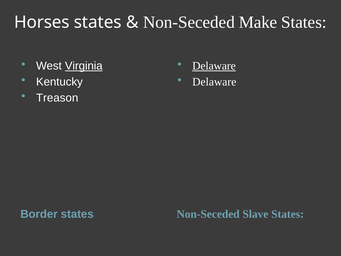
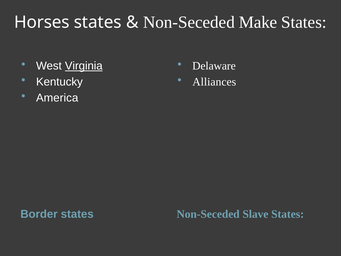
Delaware underline: present -> none (214, 66)
Delaware: Delaware -> Alliances (214, 82)
Treason: Treason -> America (57, 98)
